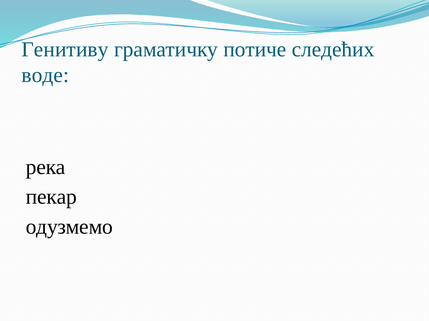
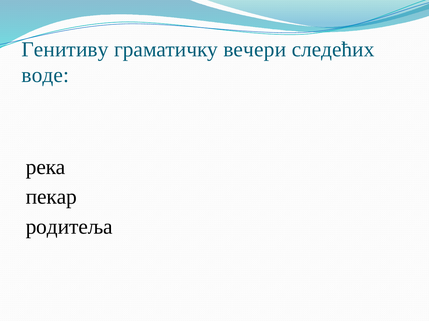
потиче: потиче -> вечери (255, 50)
одузмемо: одузмемо -> родитеља (69, 227)
